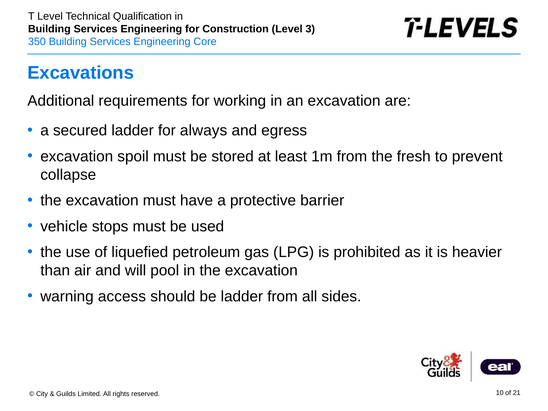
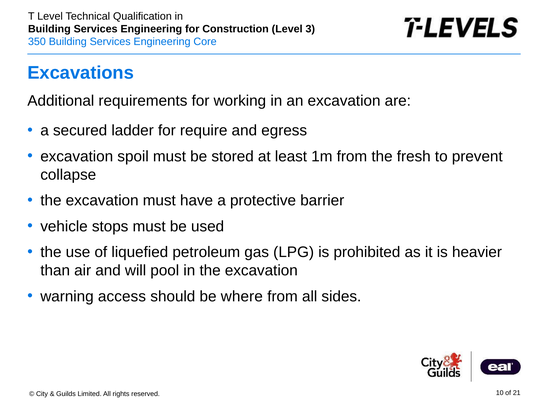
always: always -> require (204, 131)
be ladder: ladder -> where (242, 296)
